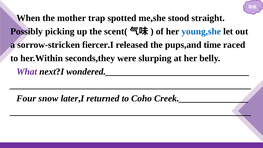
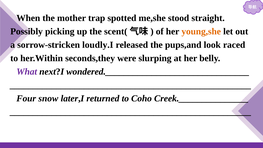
young,she colour: blue -> orange (201, 31)
fiercer.I: fiercer.I -> loudly.I (98, 45)
time: time -> look (212, 45)
